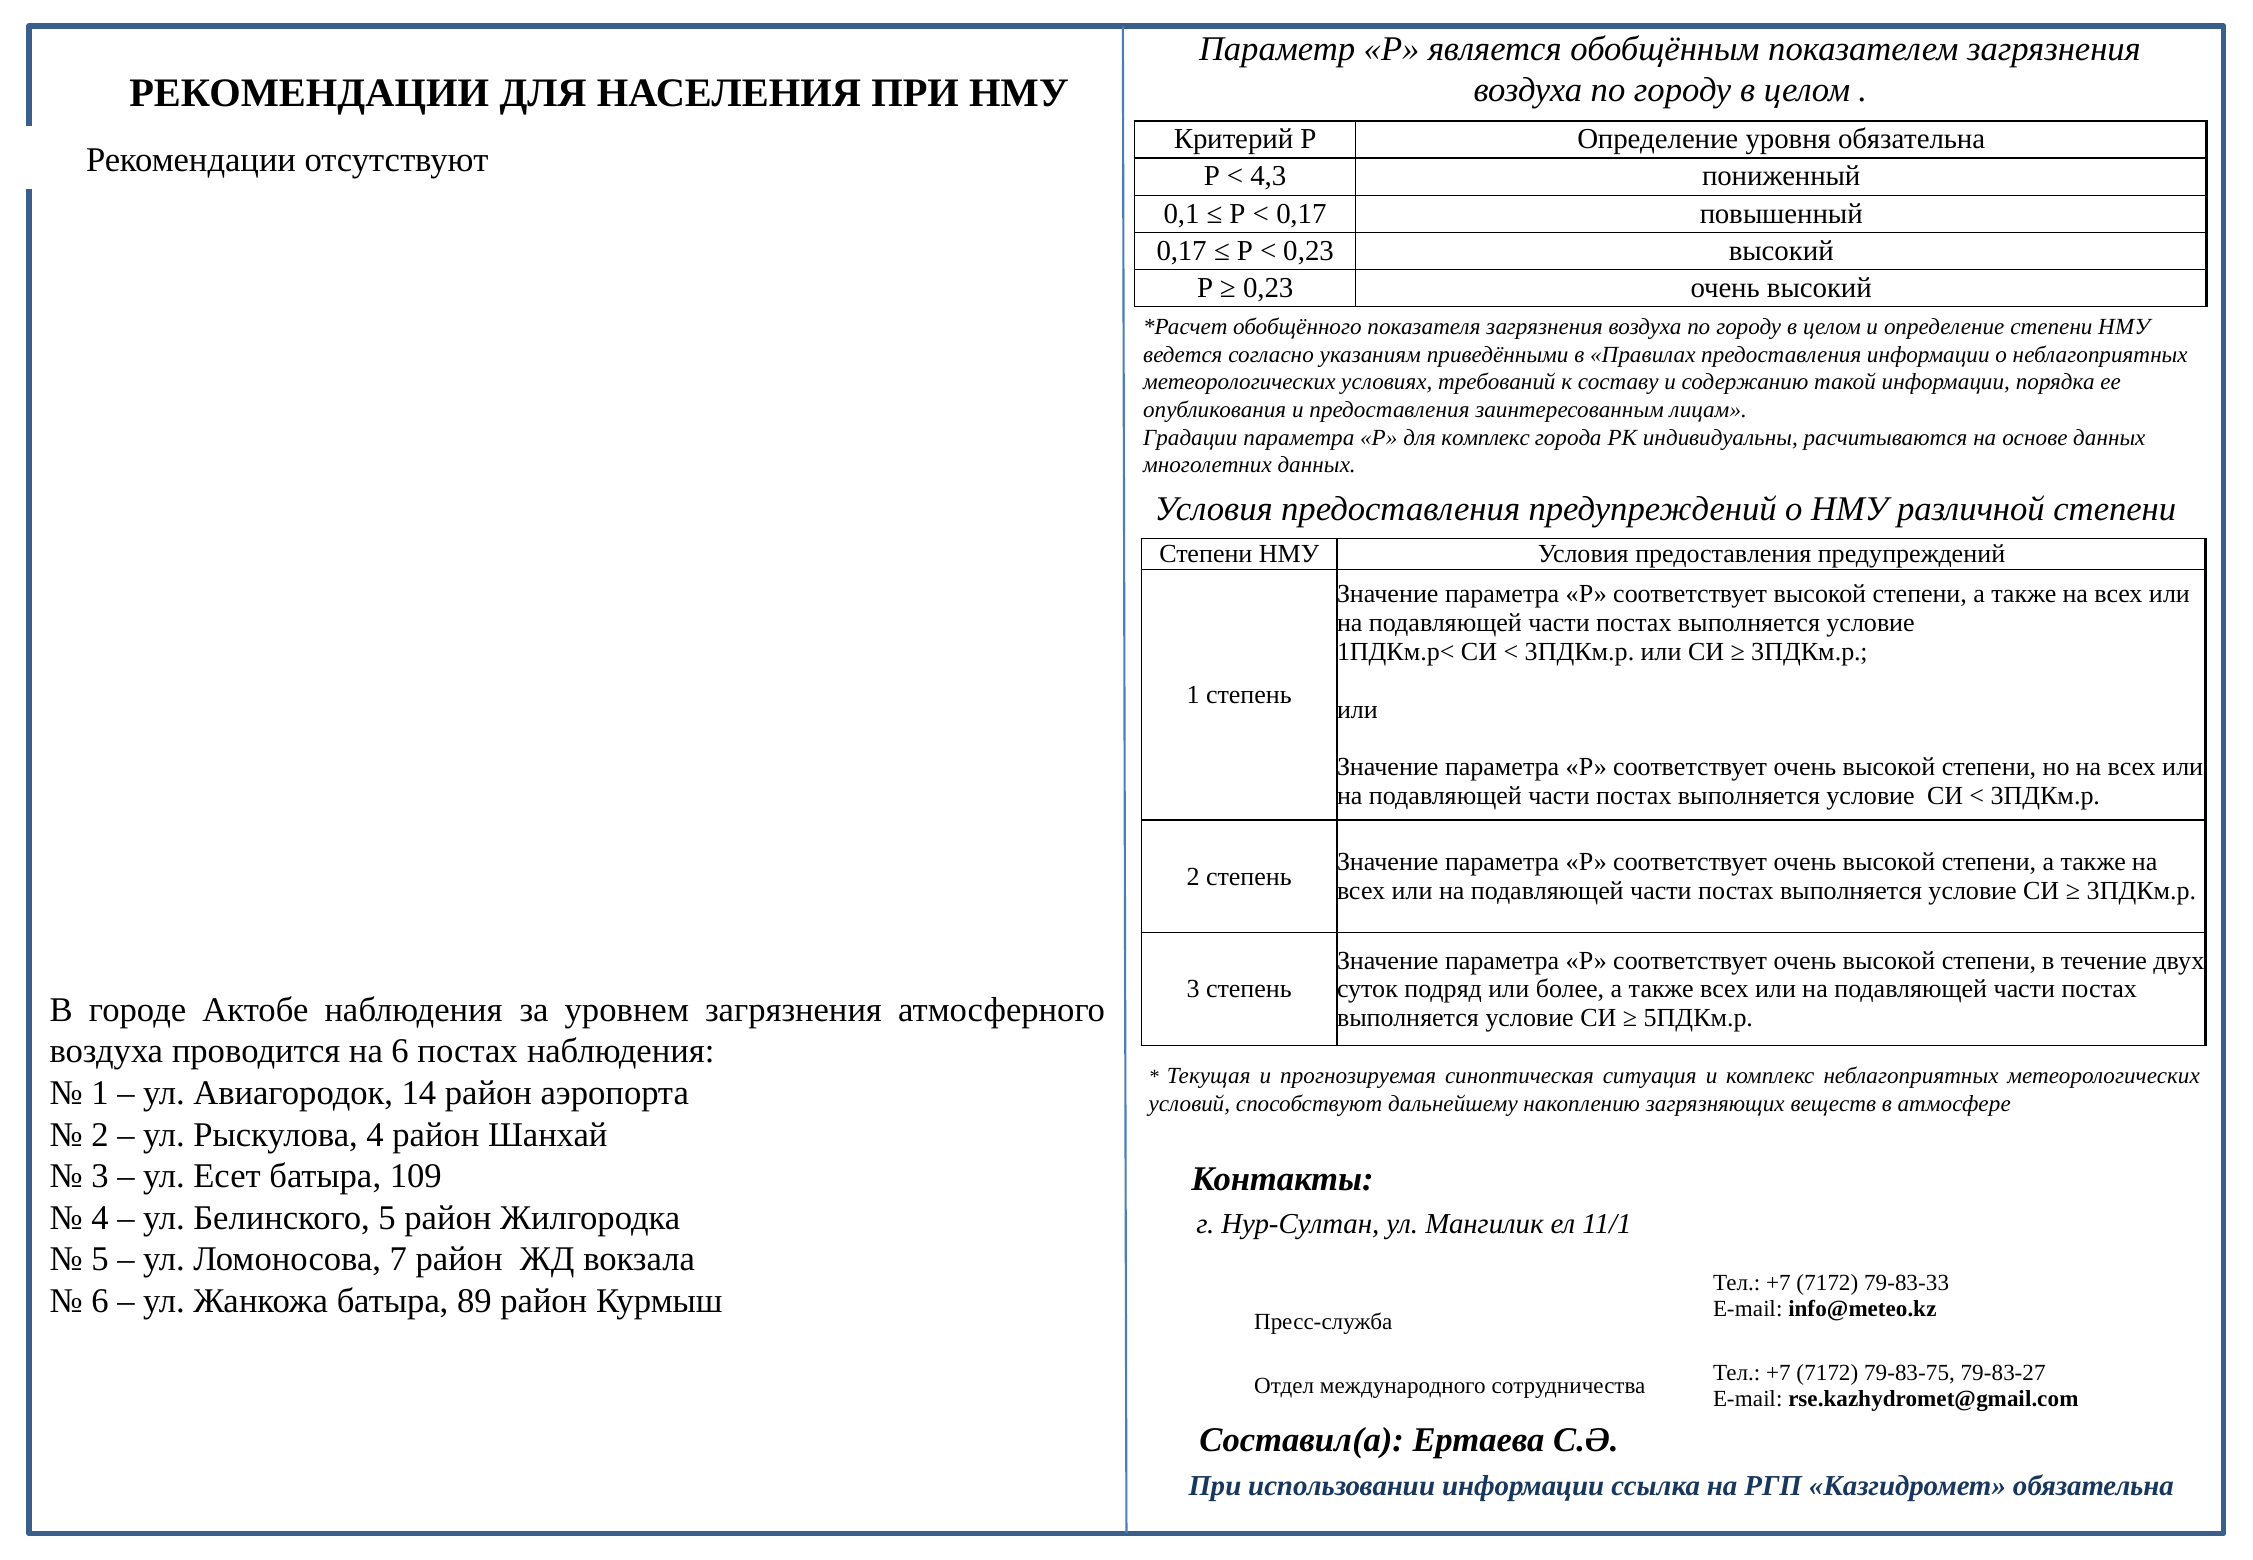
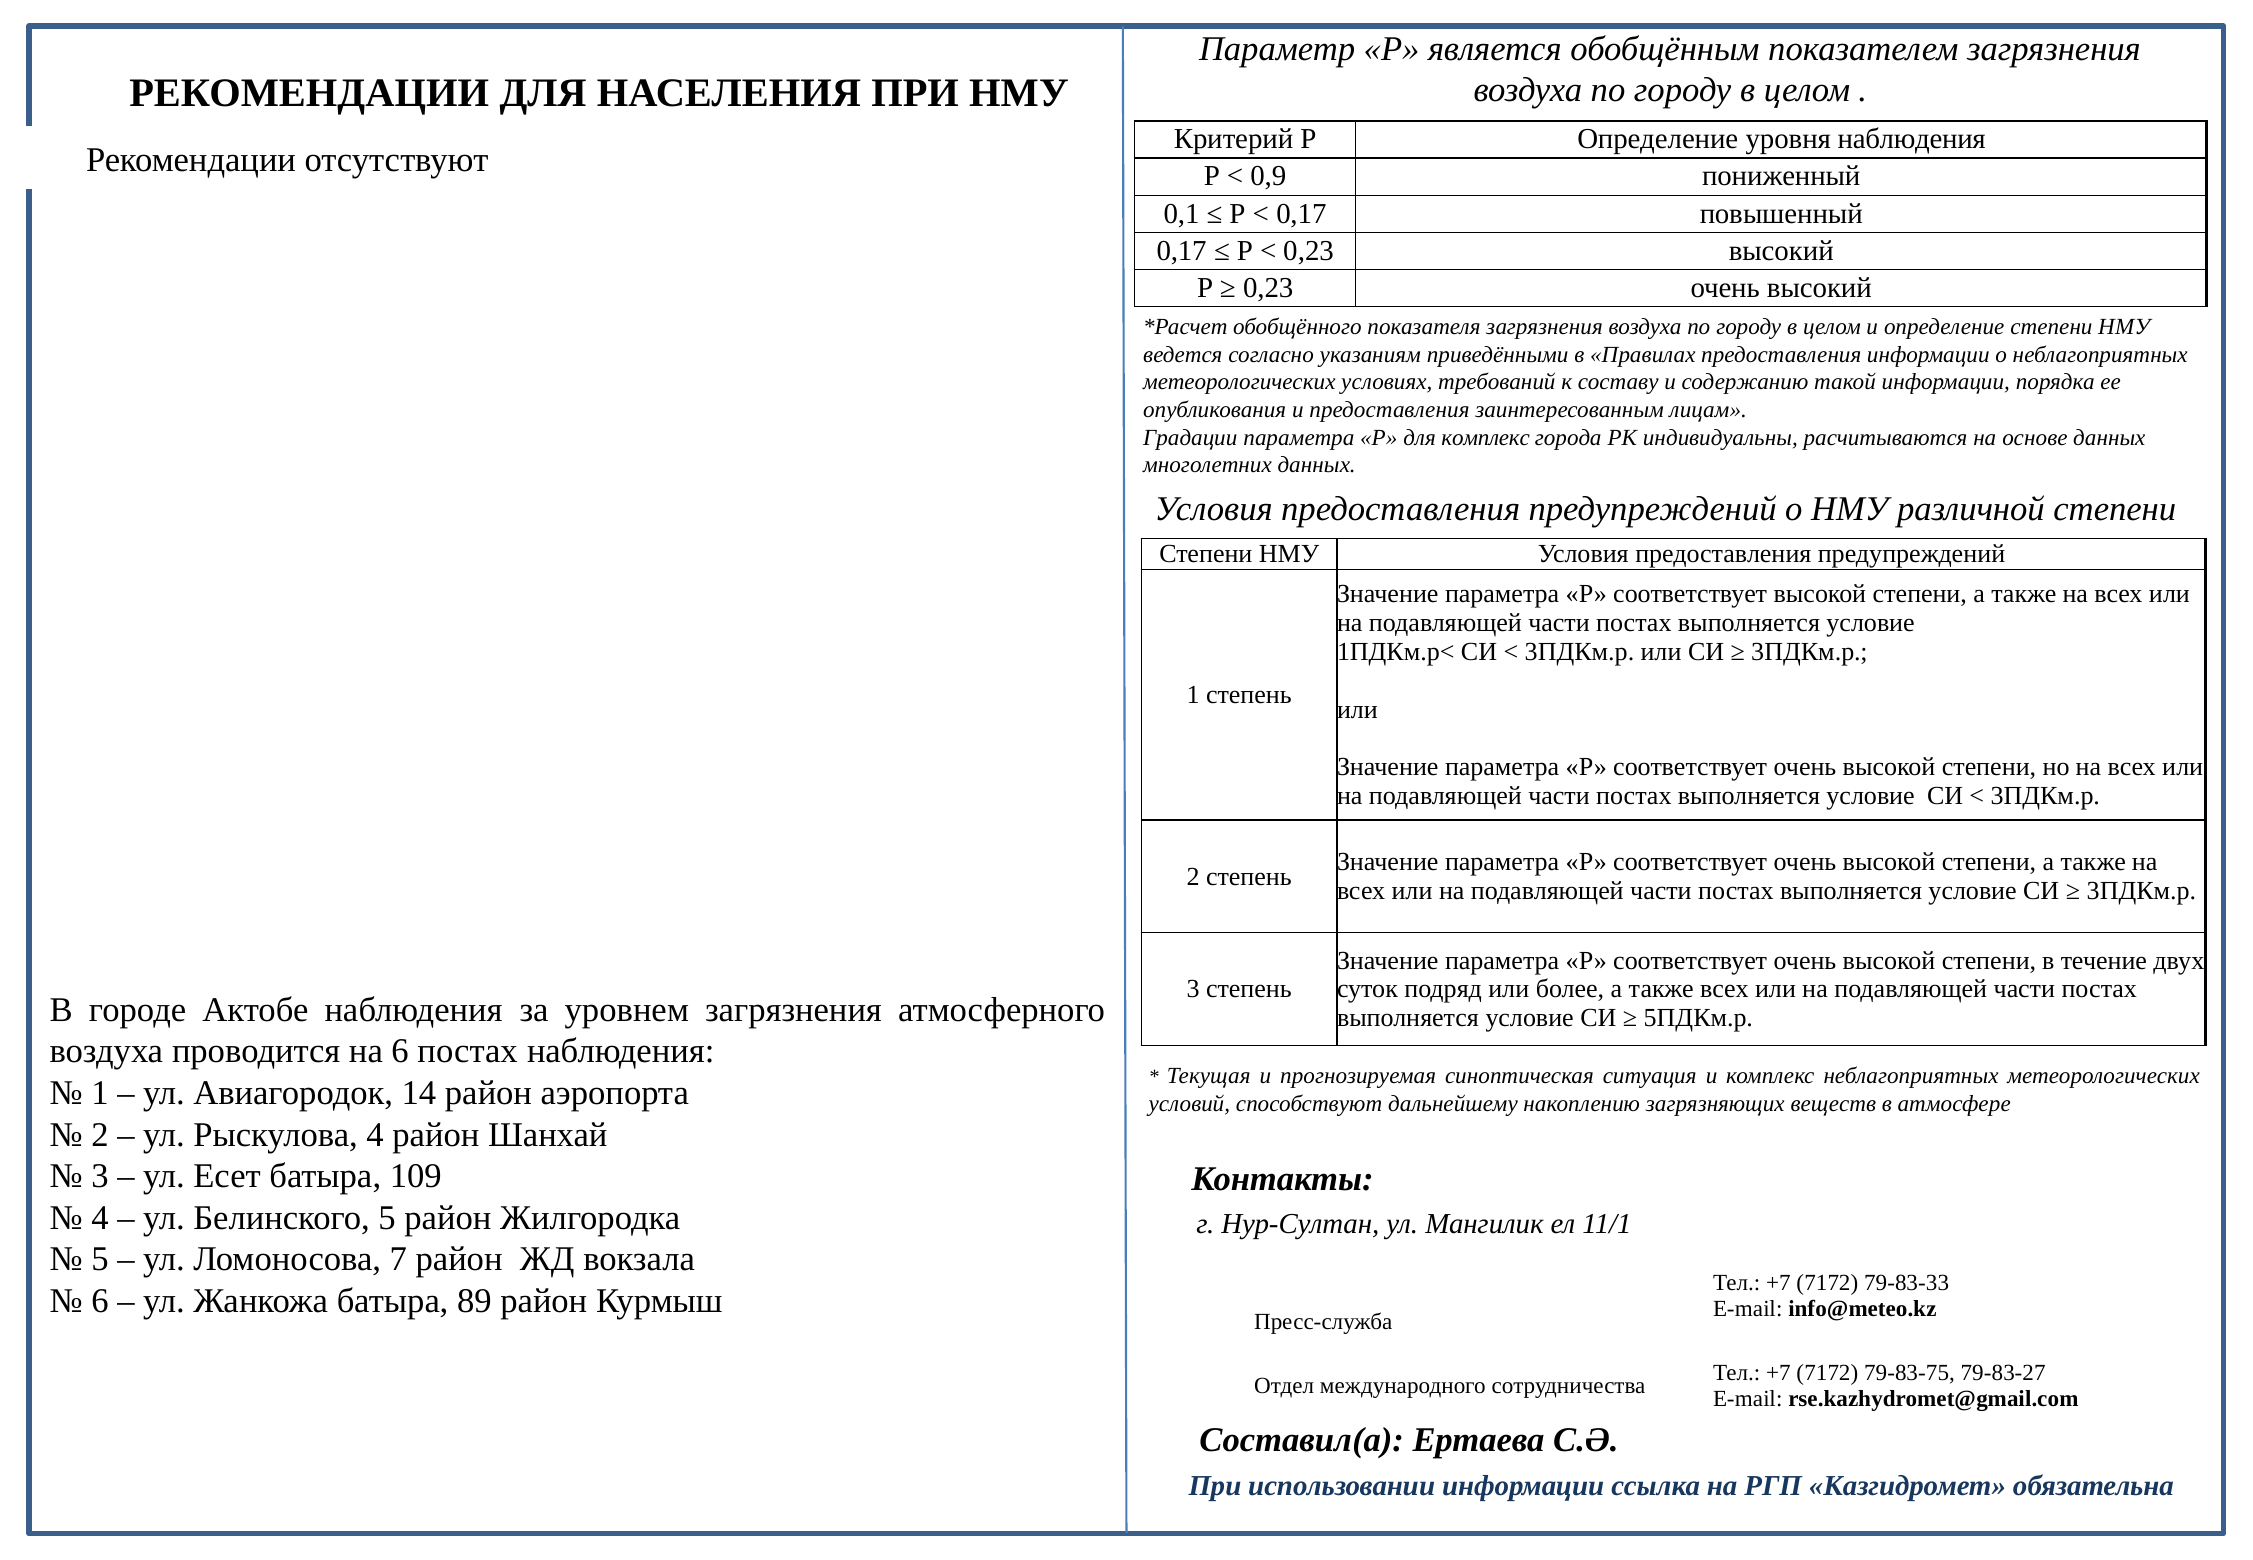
уровня обязательна: обязательна -> наблюдения (1912, 139)
4,3: 4,3 -> 0,9 (1268, 176)
